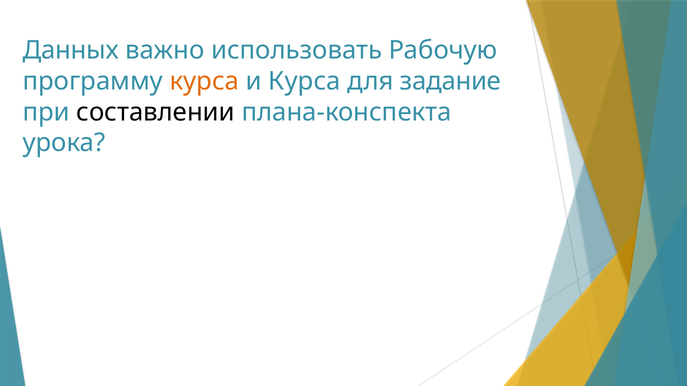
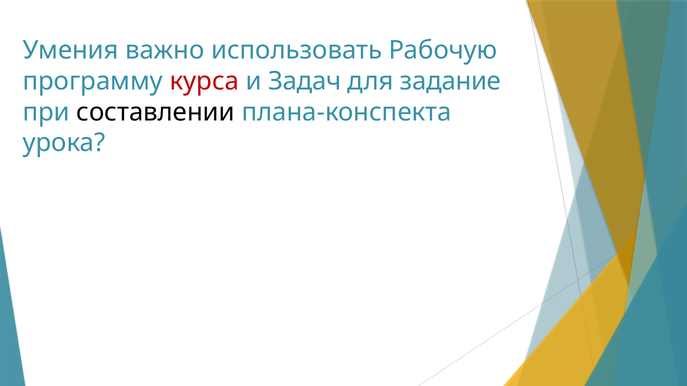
Данных: Данных -> Умения (71, 50)
курса colour: orange -> red (204, 81)
и Курса: Курса -> Задач (305, 81)
